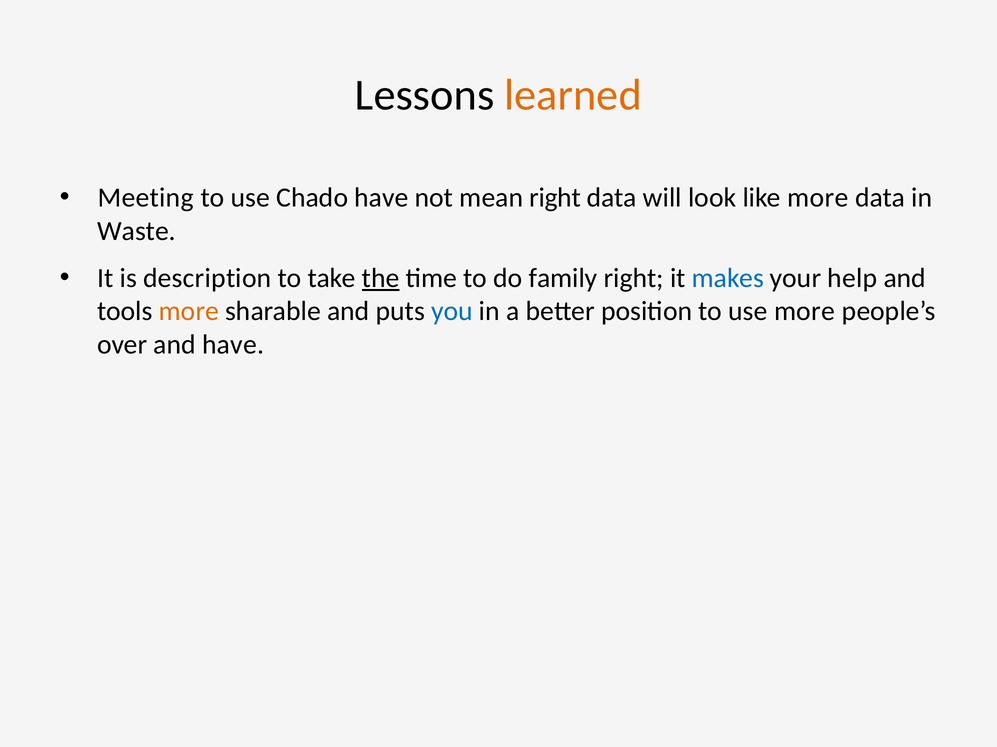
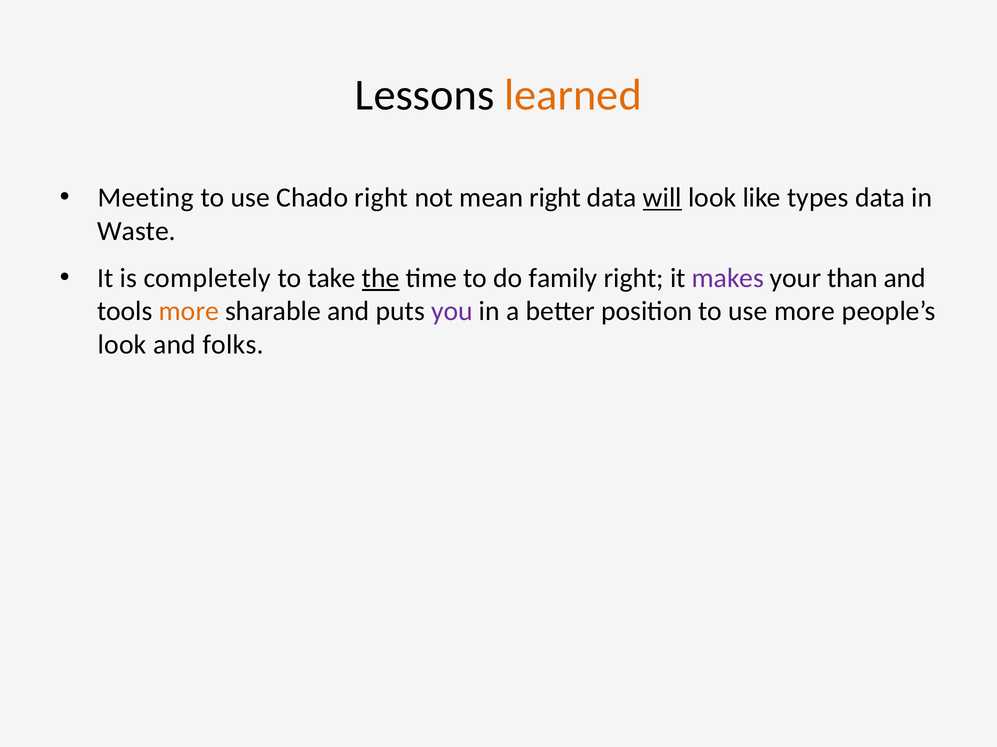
Chado have: have -> right (381, 198)
will underline: none -> present (662, 198)
like more: more -> types (818, 198)
description: description -> completely (207, 278)
makes colour: blue -> purple (728, 278)
help: help -> than (853, 278)
you colour: blue -> purple (452, 312)
over: over -> look (122, 345)
and have: have -> folks (233, 345)
